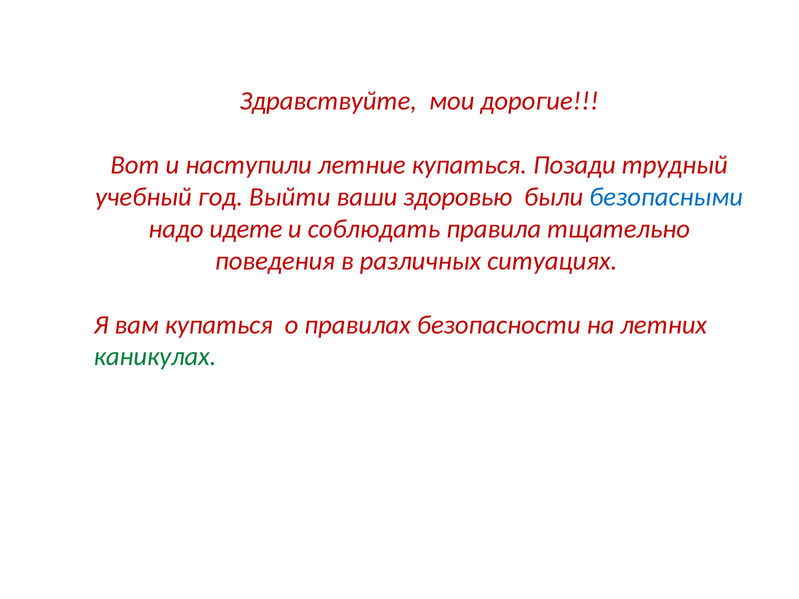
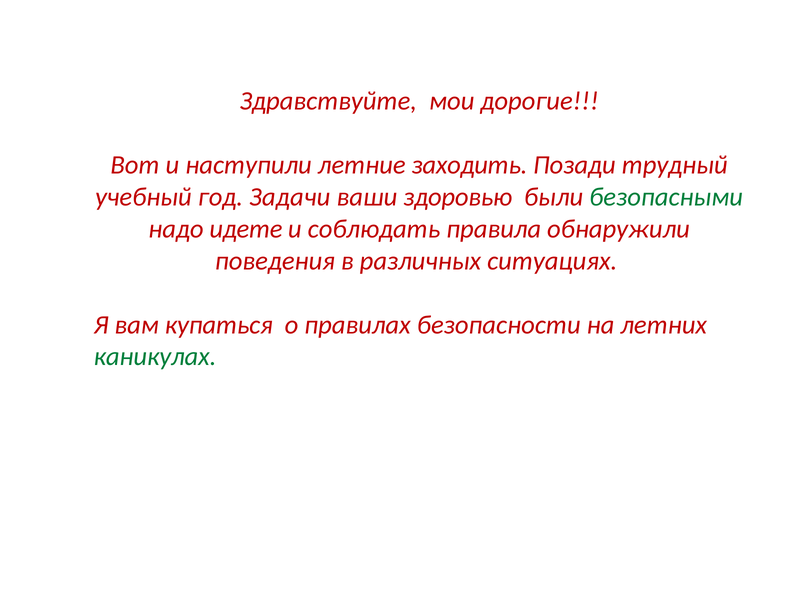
летние купаться: купаться -> заходить (469, 165)
Выйти: Выйти -> Задачи (290, 197)
безопасными colour: blue -> green (666, 197)
тщательно: тщательно -> обнаружили (618, 229)
